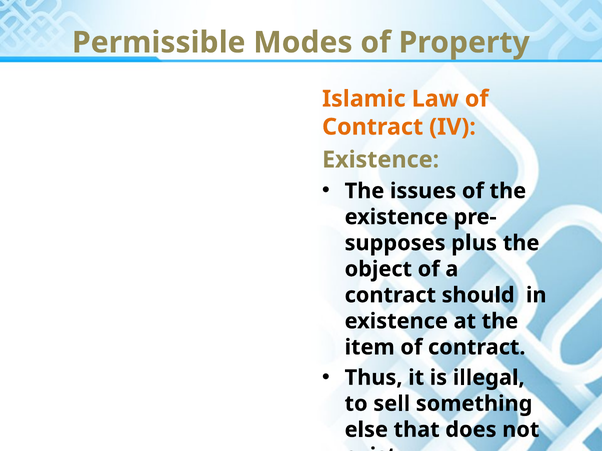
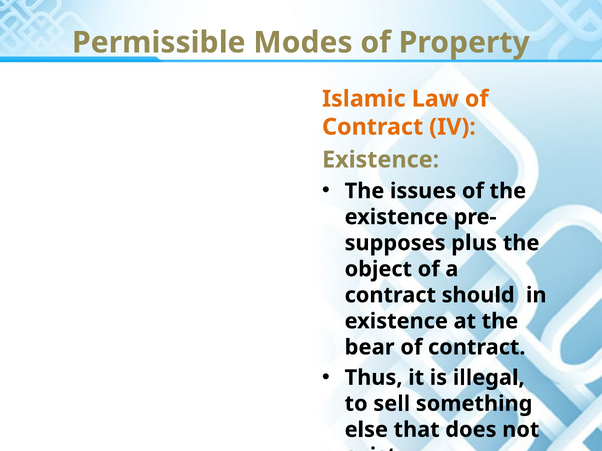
item: item -> bear (370, 348)
